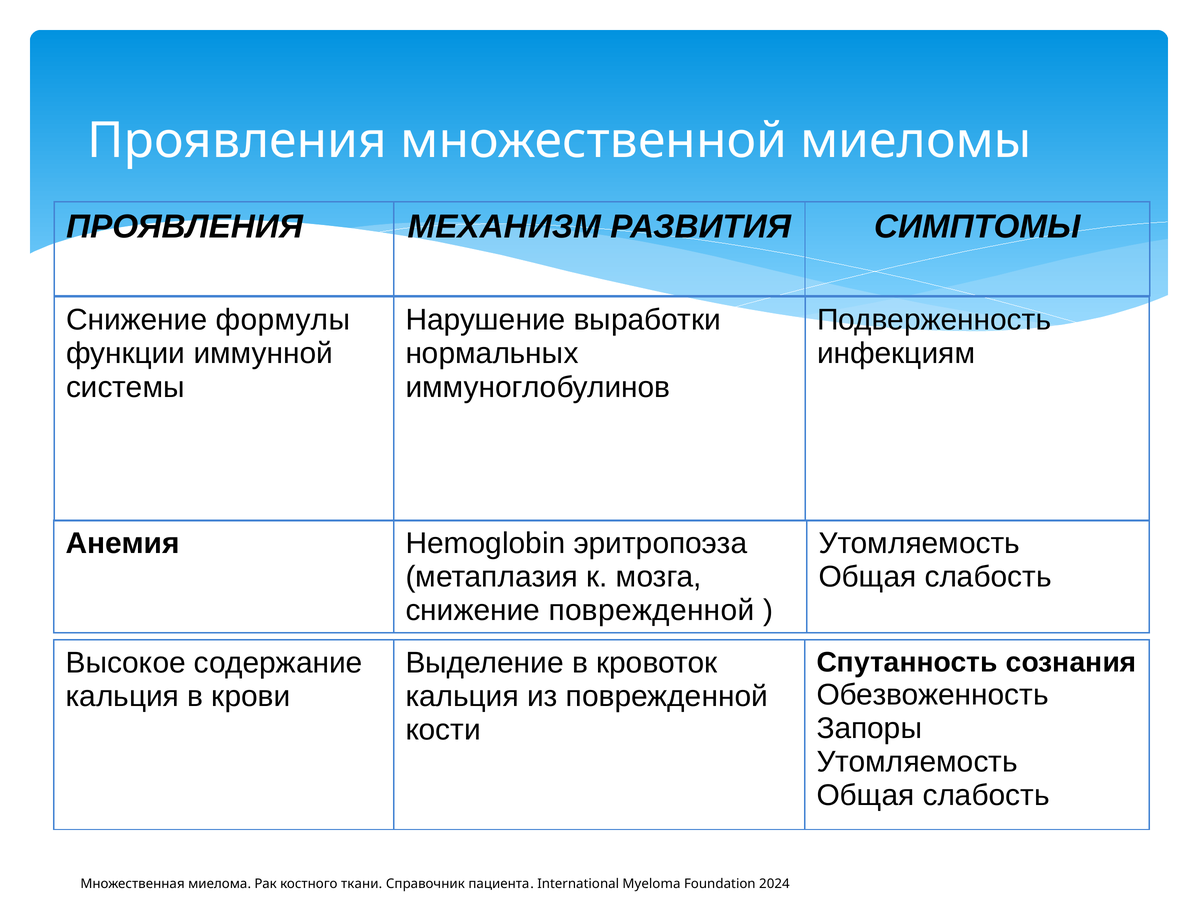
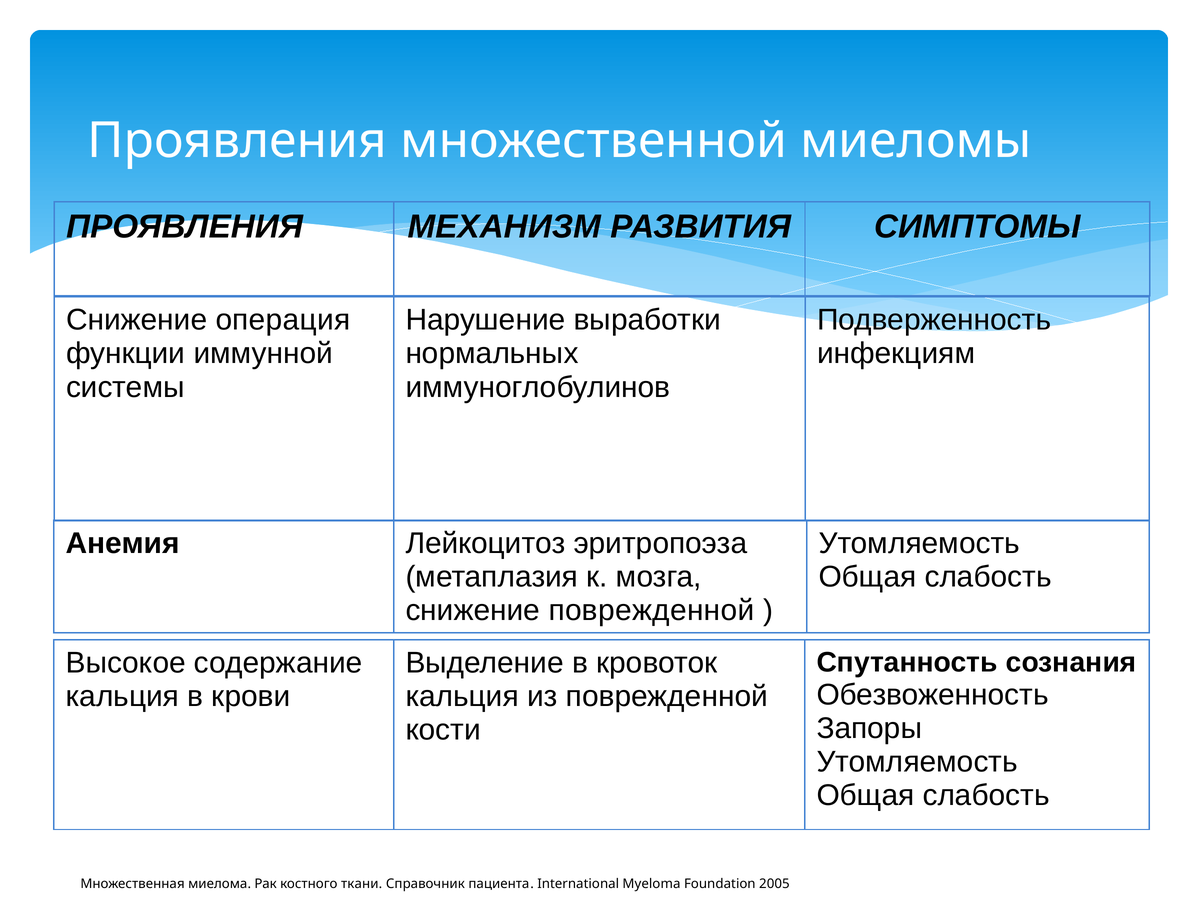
формулы: формулы -> операция (283, 320)
Hemoglobin: Hemoglobin -> Лейкоцитоз (485, 543)
2024: 2024 -> 2005 (774, 884)
